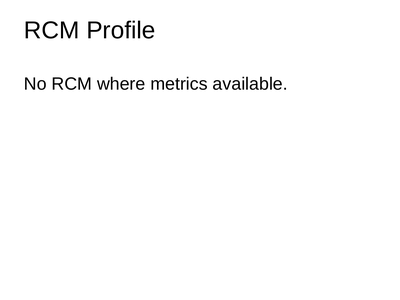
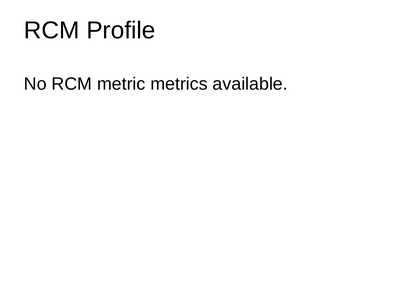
where: where -> metric (121, 84)
